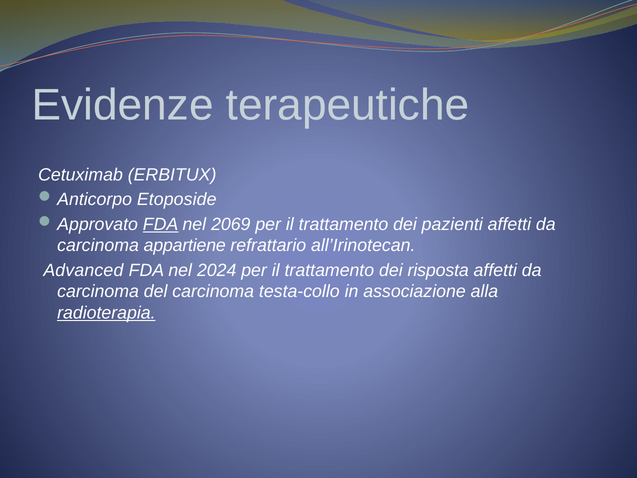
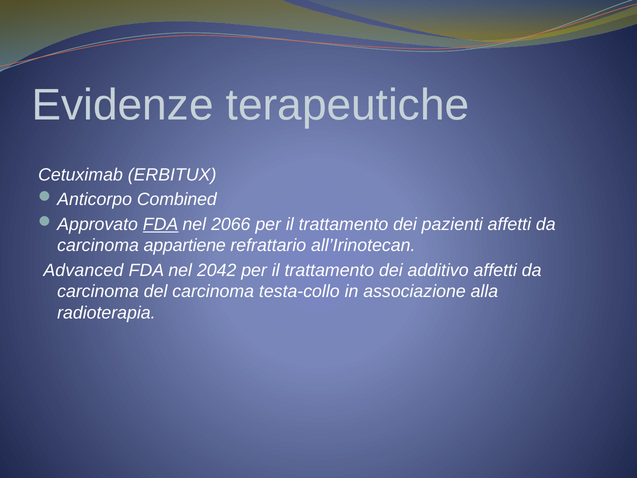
Etoposide: Etoposide -> Combined (177, 199)
2069: 2069 -> 2066 (231, 224)
2024: 2024 -> 2042 (217, 270)
risposta: risposta -> additivo (438, 270)
radioterapia underline: present -> none (106, 313)
